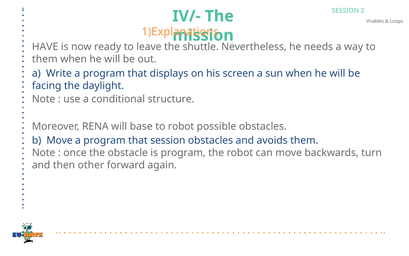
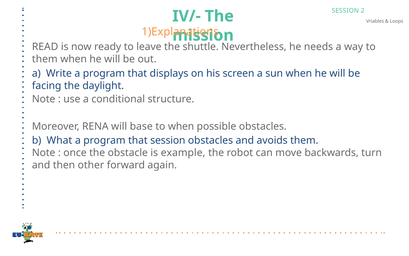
HAVE: HAVE -> READ (45, 47)
to robot: robot -> when (181, 126)
b Move: Move -> What (59, 140)
is program: program -> example (183, 153)
